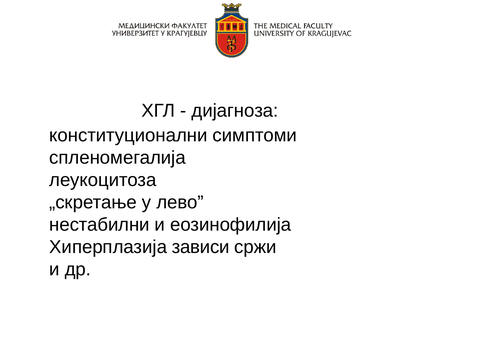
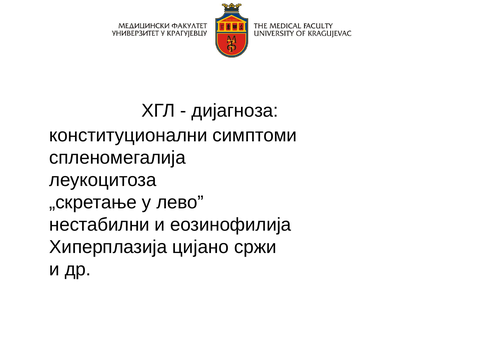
зависи: зависи -> цијано (201, 247)
